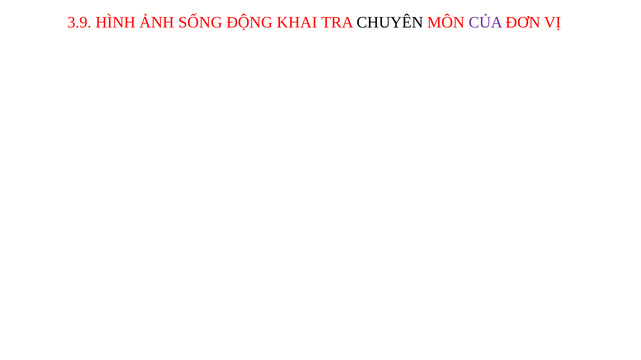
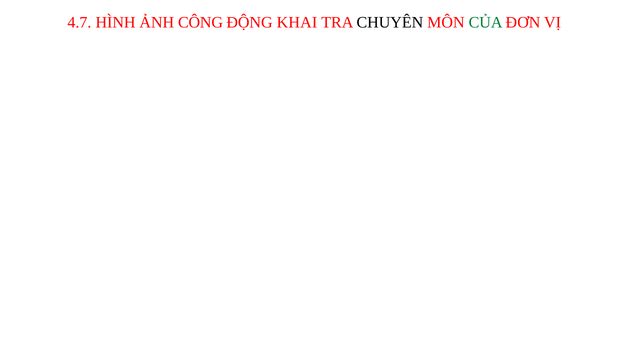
3.9: 3.9 -> 4.7 (79, 22)
SỐNG: SỐNG -> CÔNG (201, 22)
CỦA colour: purple -> green (486, 22)
